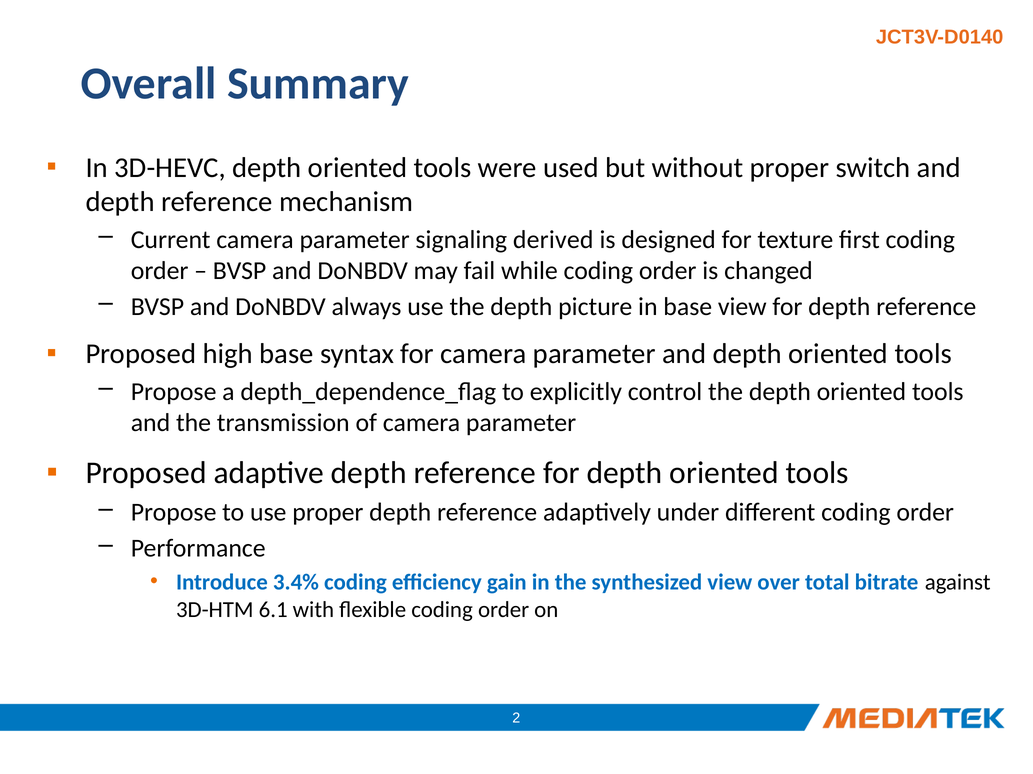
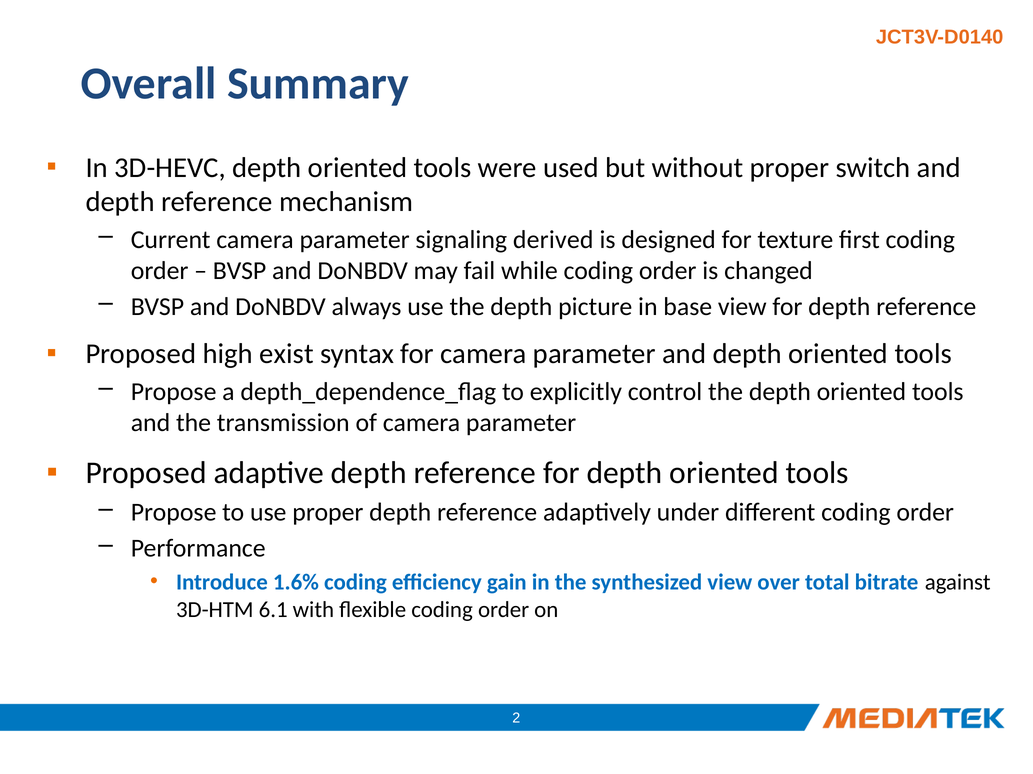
high base: base -> exist (286, 354)
3.4%: 3.4% -> 1.6% (296, 583)
